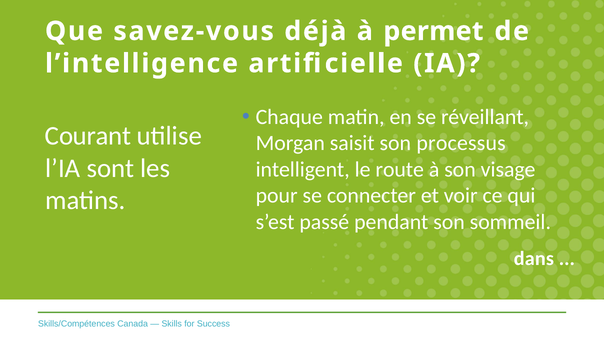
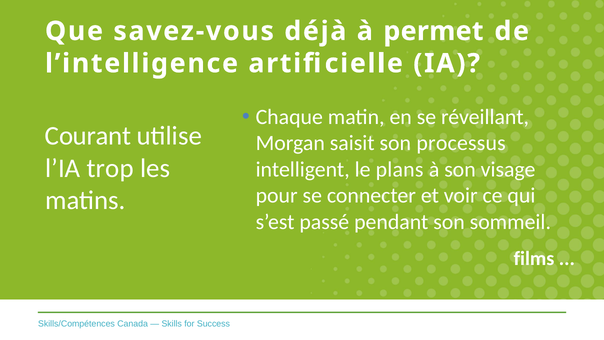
sont: sont -> trop (110, 168)
route: route -> plans (400, 169)
dans: dans -> films (534, 258)
